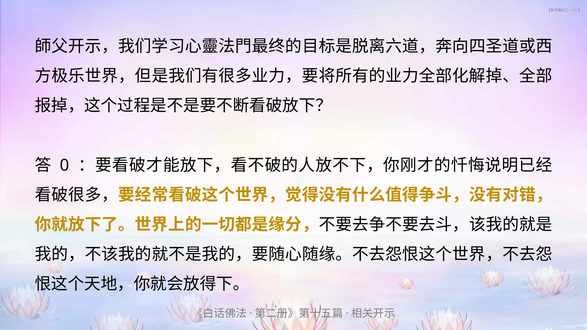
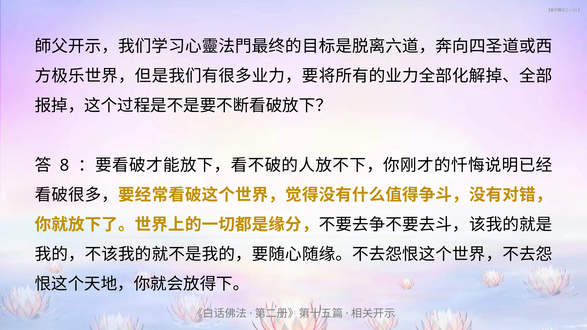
0: 0 -> 8 (64, 165)
